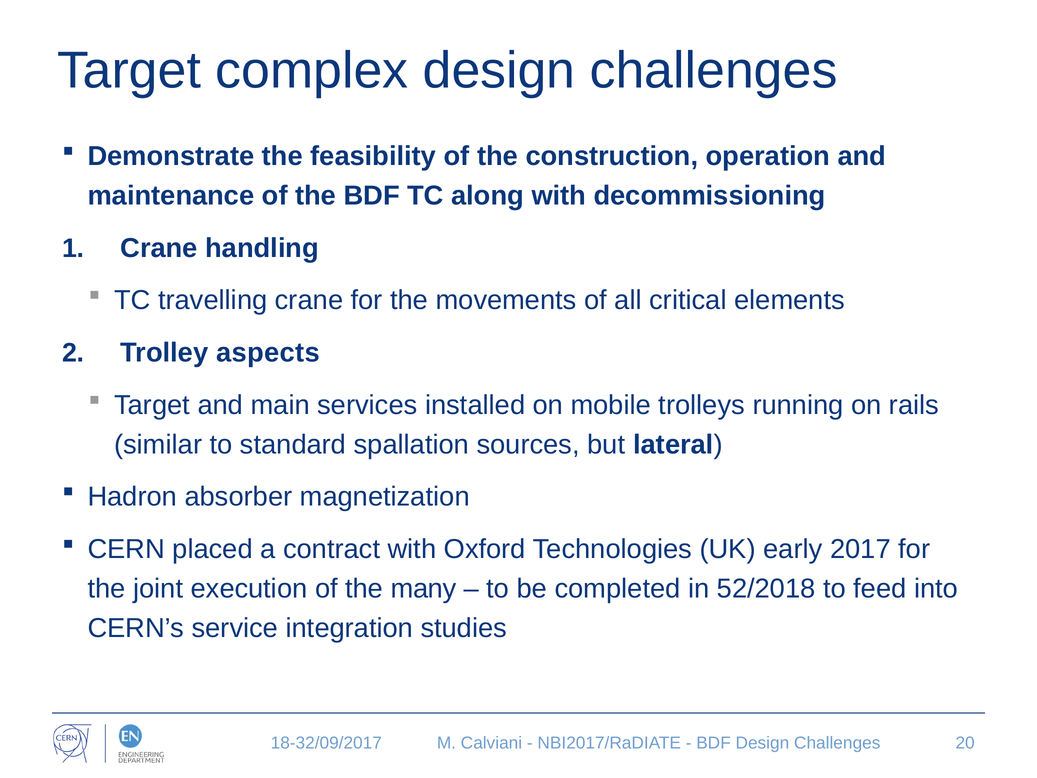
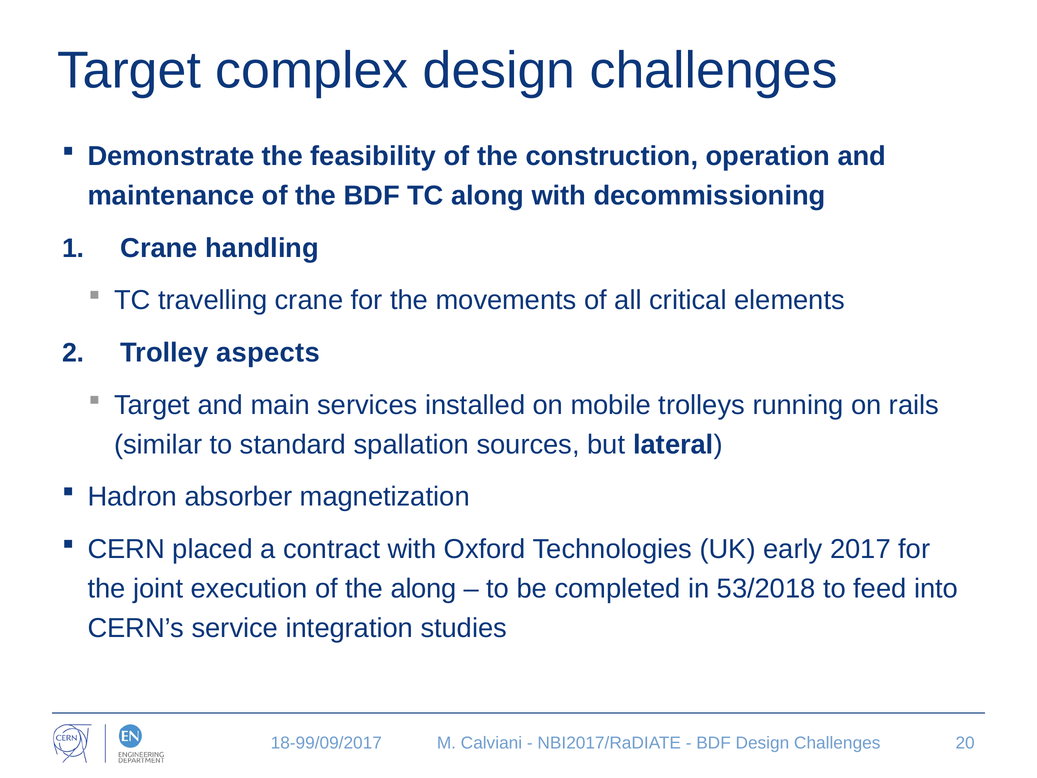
the many: many -> along (424, 588)
52/2018: 52/2018 -> 53/2018 (766, 588)
18-32/09/2017: 18-32/09/2017 -> 18-99/09/2017 (326, 743)
